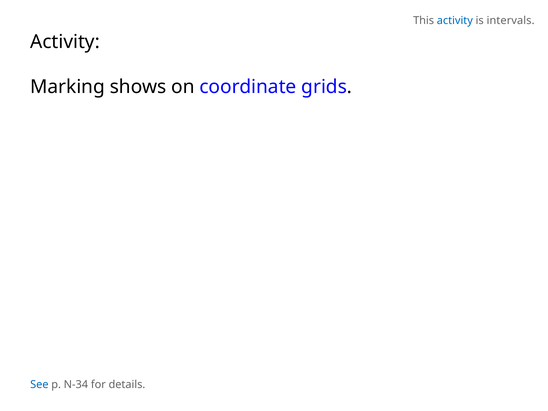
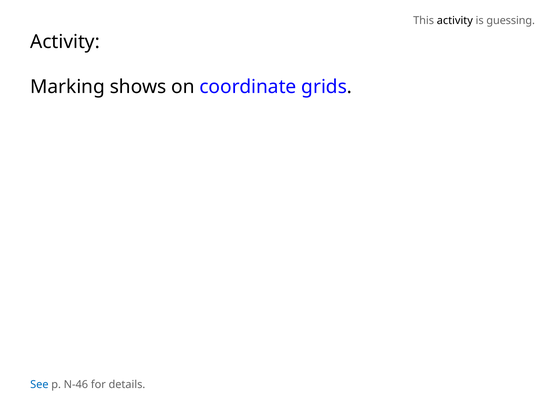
activity colour: blue -> black (455, 21)
intervals: intervals -> guessing (511, 21)
N-34: N-34 -> N-46 (76, 384)
